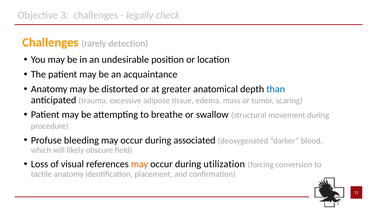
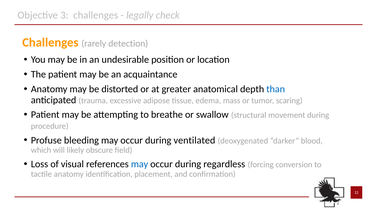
associated: associated -> ventilated (194, 140)
may colour: orange -> blue (140, 164)
utilization: utilization -> regardless (224, 164)
